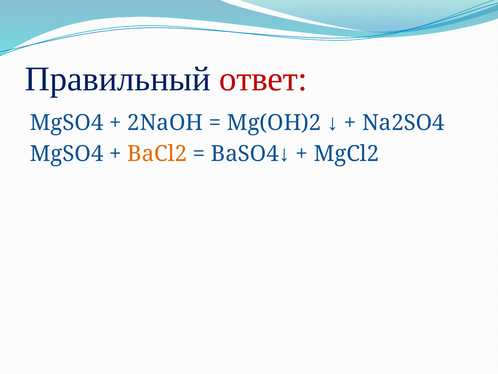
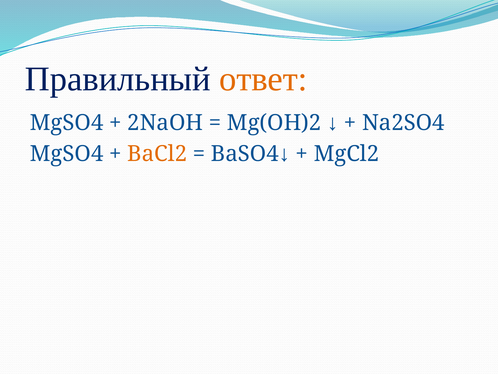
ответ colour: red -> orange (263, 79)
